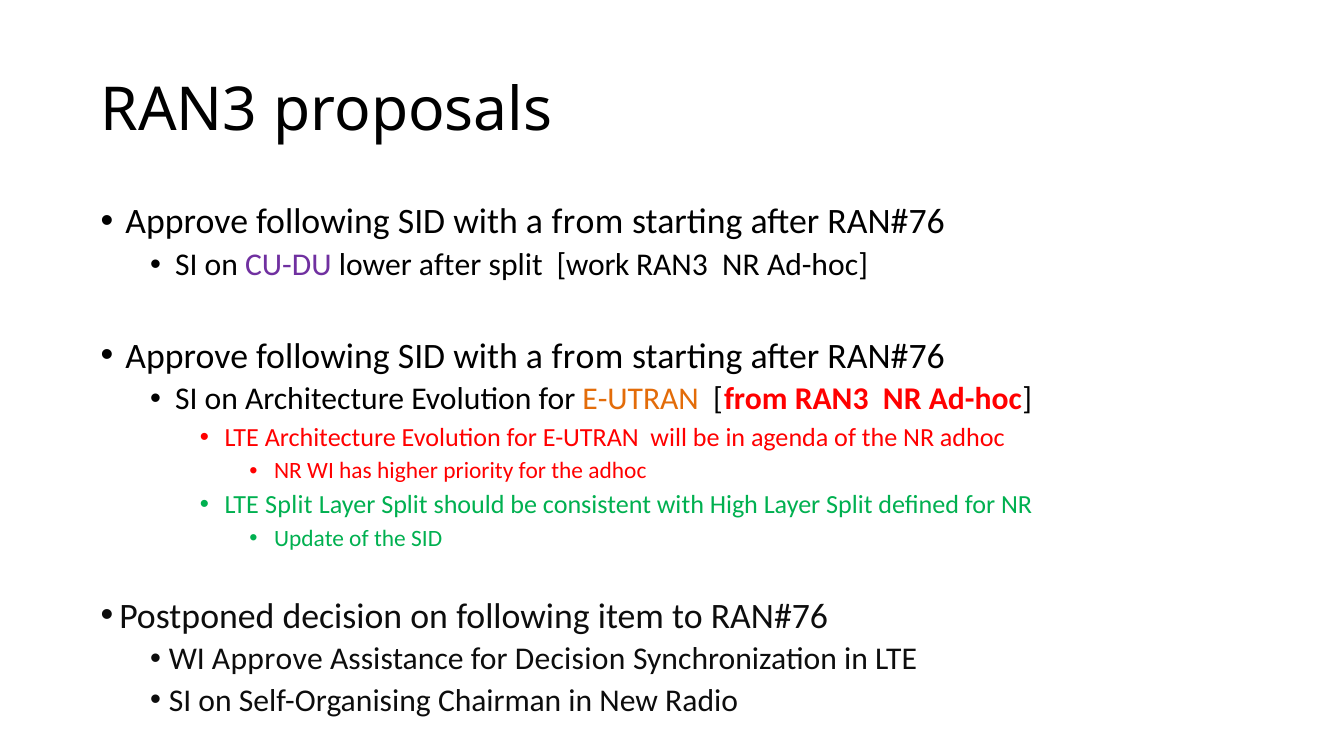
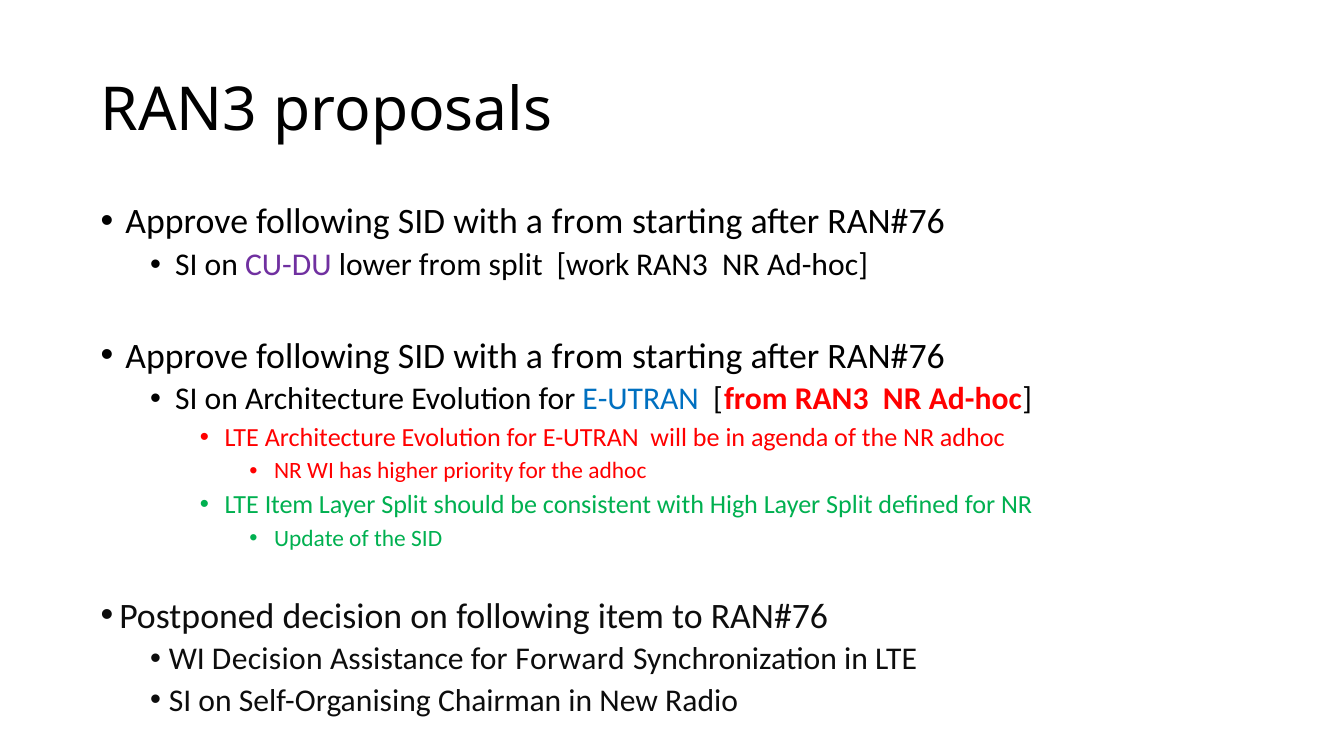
lower after: after -> from (450, 265)
E-UTRAN colour: orange -> blue (641, 400)
LTE Split: Split -> Item (289, 505)
WI Approve: Approve -> Decision (267, 660)
for Decision: Decision -> Forward (570, 660)
